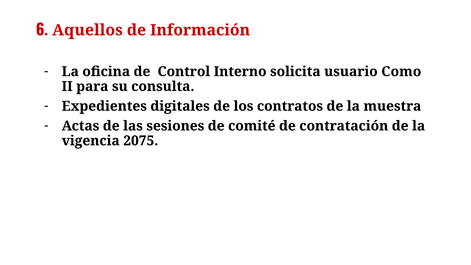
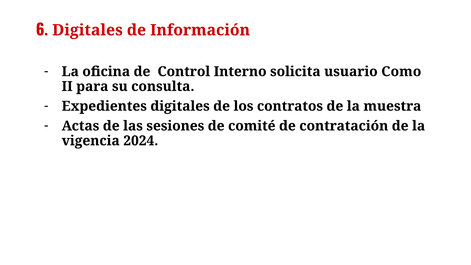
6 Aquellos: Aquellos -> Digitales (87, 30)
2075: 2075 -> 2024 (141, 141)
